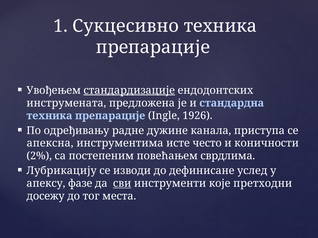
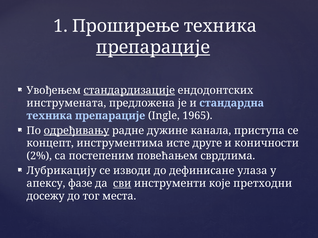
Сукцесивно: Сукцесивно -> Проширење (126, 26)
препарације underline: none -> present (153, 47)
1926: 1926 -> 1965 (197, 116)
одређивању underline: none -> present (76, 131)
апексна: апексна -> концепт (50, 144)
често: често -> друге (207, 144)
услед: услед -> улаза (252, 171)
